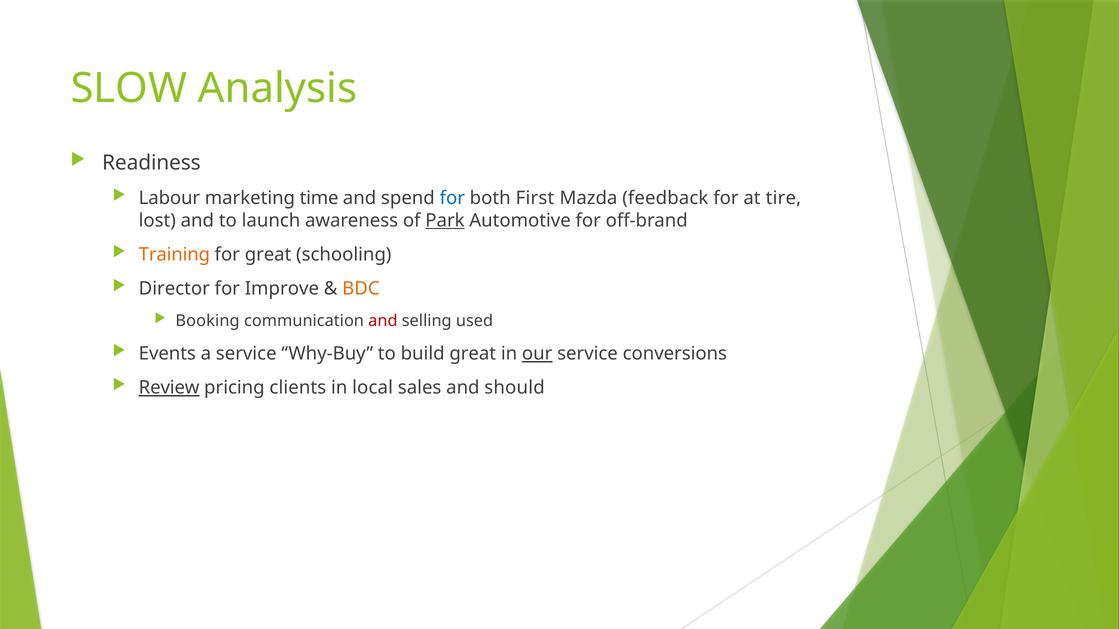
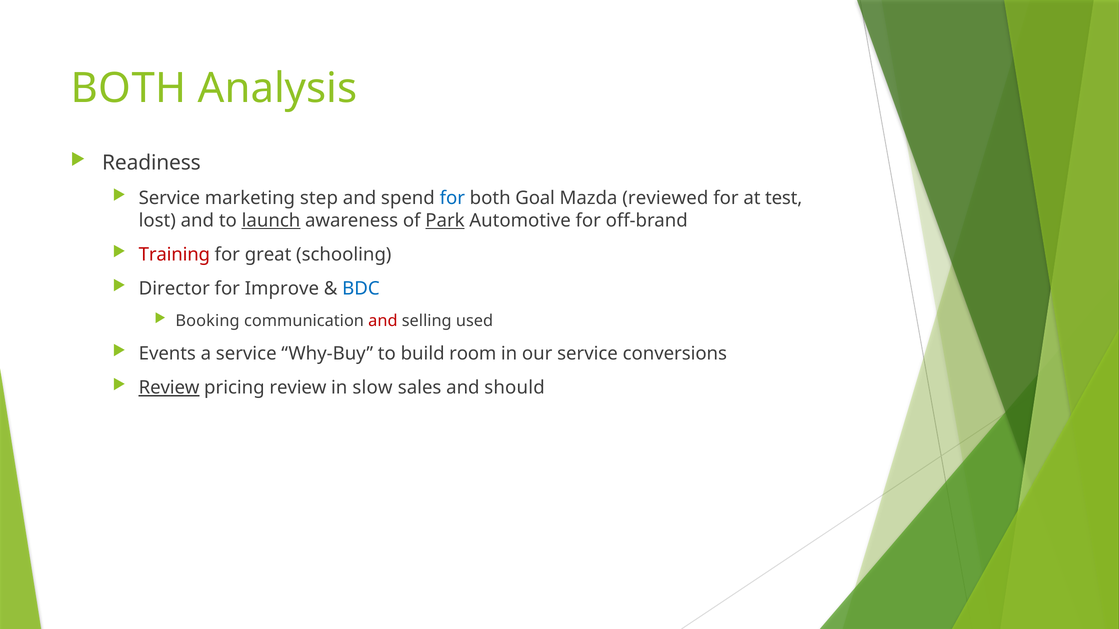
SLOW: SLOW -> BOTH (129, 88)
Labour: Labour -> Service (169, 198)
time: time -> step (319, 198)
First: First -> Goal (535, 198)
feedback: feedback -> reviewed (665, 198)
tire: tire -> test (784, 198)
launch underline: none -> present (271, 221)
Training colour: orange -> red (174, 255)
BDC colour: orange -> blue (361, 289)
build great: great -> room (473, 354)
our underline: present -> none (537, 354)
pricing clients: clients -> review (298, 388)
local: local -> slow (373, 388)
